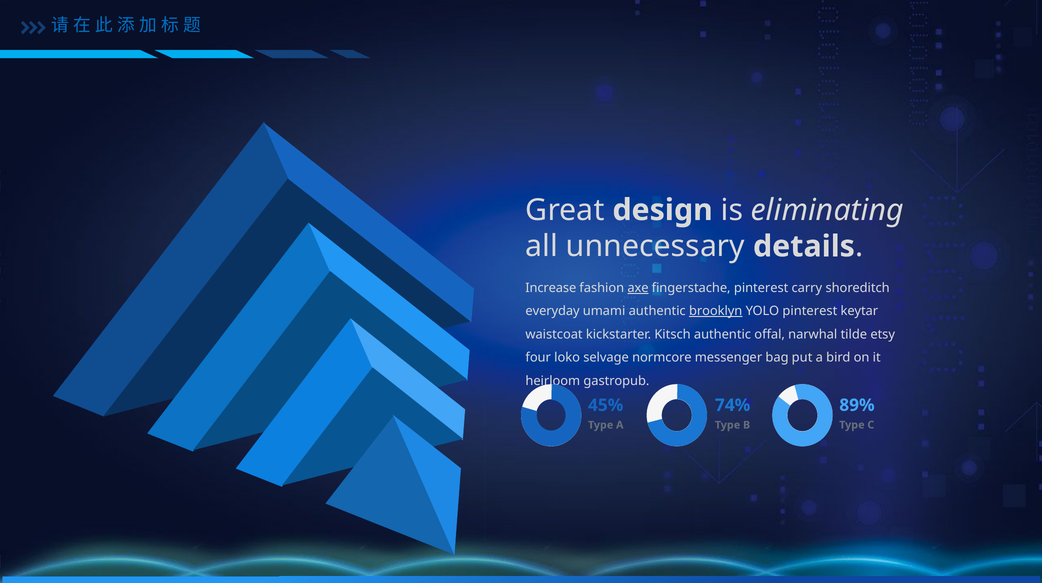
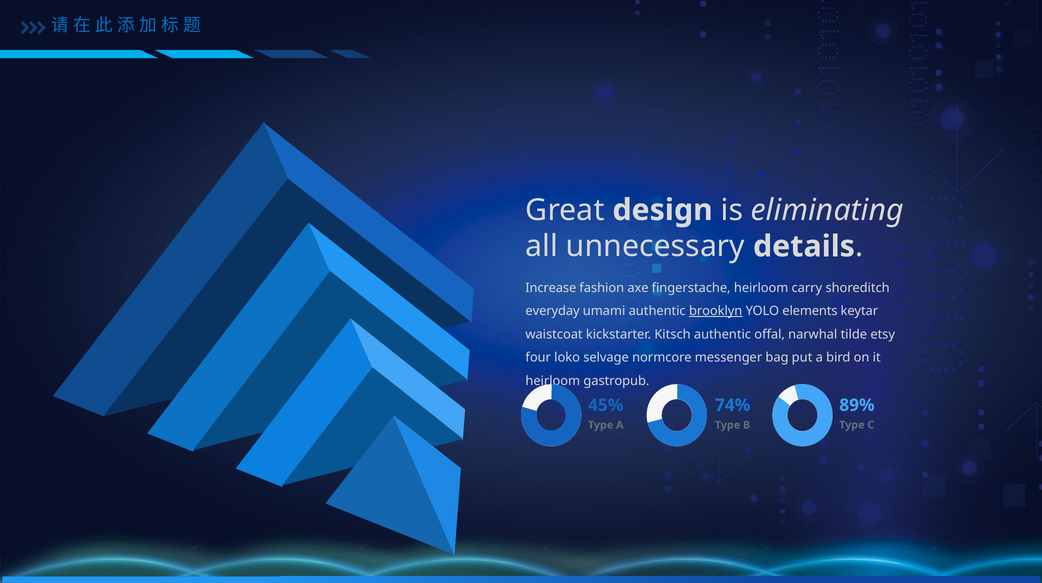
axe underline: present -> none (638, 288)
fingerstache pinterest: pinterest -> heirloom (761, 288)
YOLO pinterest: pinterest -> elements (810, 311)
